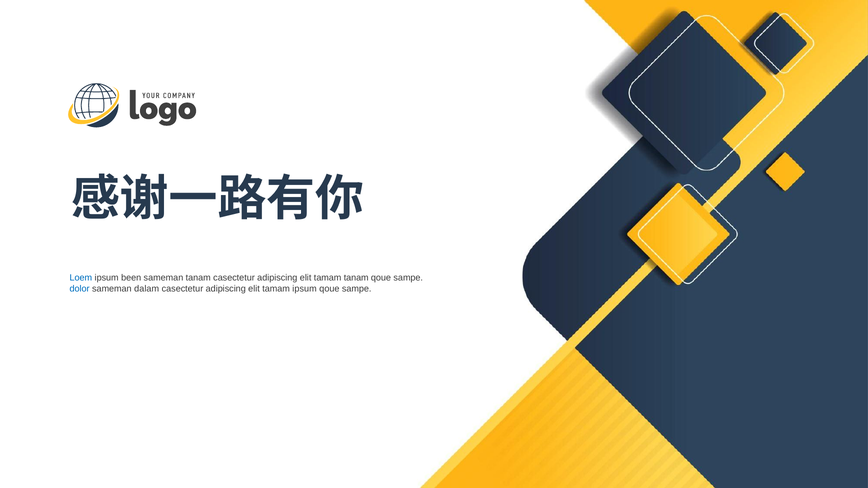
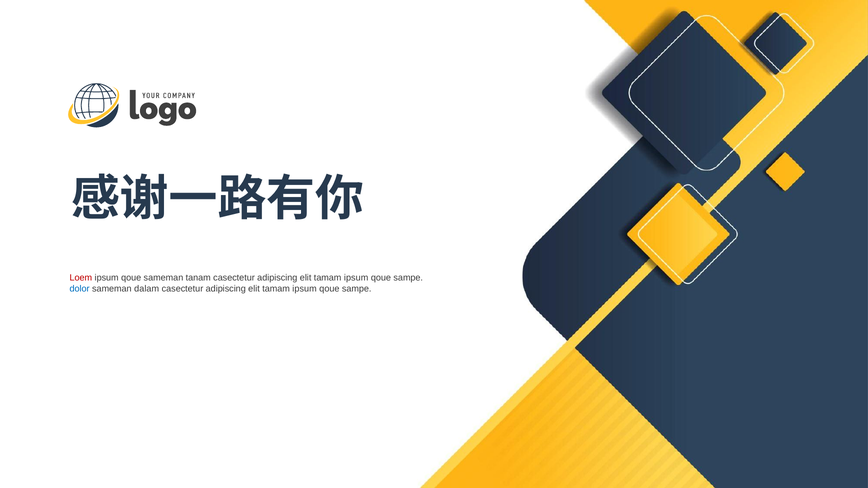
Loem colour: blue -> red (81, 278)
been: been -> qoue (131, 278)
tanam: tanam -> ipsum (356, 278)
